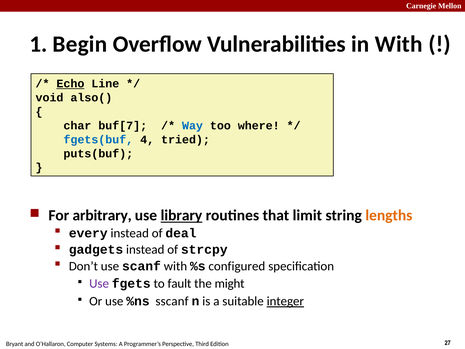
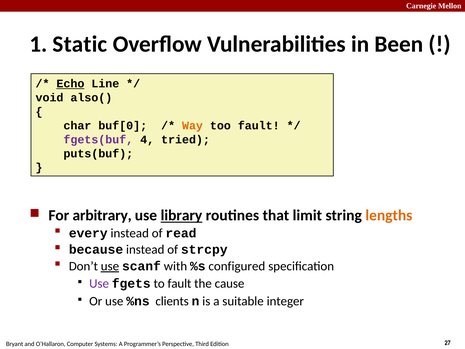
Begin: Begin -> Static (80, 44)
in With: With -> Been (399, 44)
buf[7: buf[7 -> buf[0 (123, 126)
Way colour: blue -> orange (193, 126)
too where: where -> fault (259, 126)
fgets(buf colour: blue -> purple (98, 139)
deal: deal -> read (181, 233)
gadgets: gadgets -> because (96, 250)
use underline: none -> present (110, 266)
might: might -> cause (230, 283)
sscanf: sscanf -> clients (172, 301)
integer underline: present -> none (285, 301)
